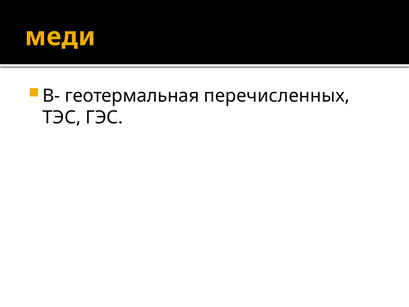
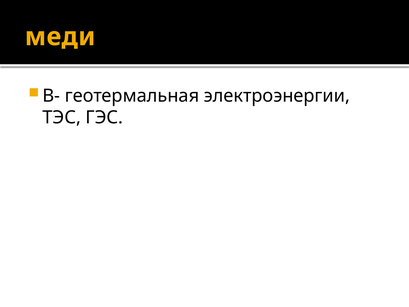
перечисленных: перечисленных -> электроэнергии (277, 96)
